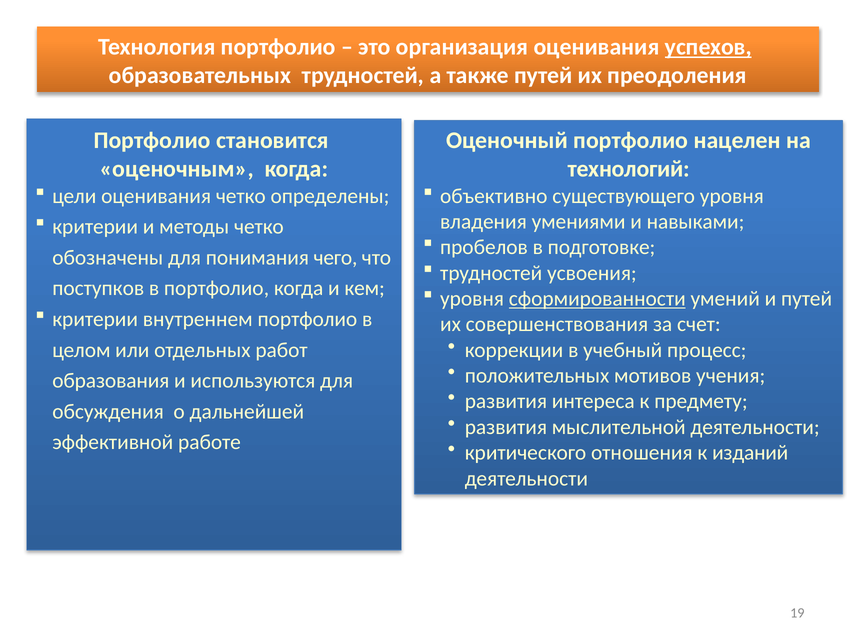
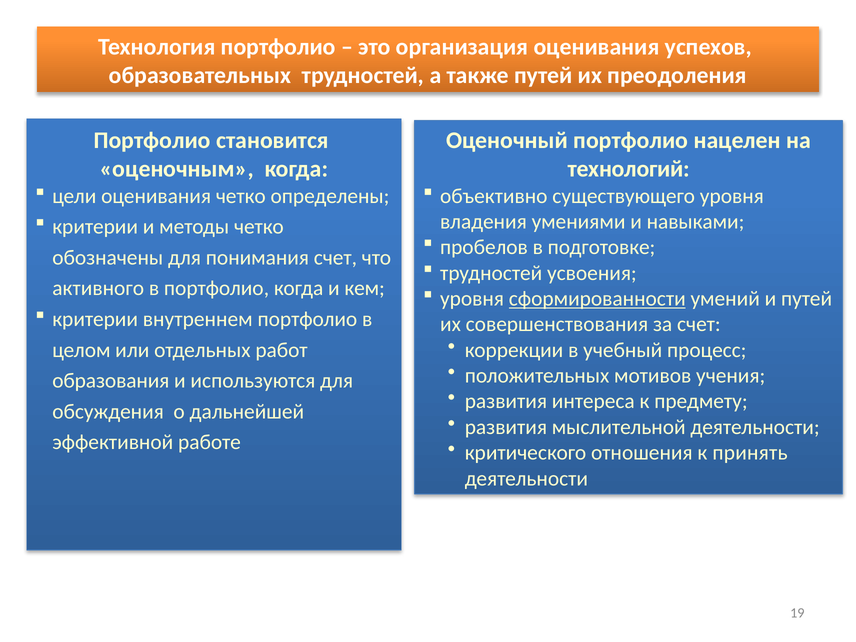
успехов underline: present -> none (708, 47)
понимания чего: чего -> счет (335, 258)
поступков: поступков -> активного (98, 288)
изданий: изданий -> принять (750, 453)
